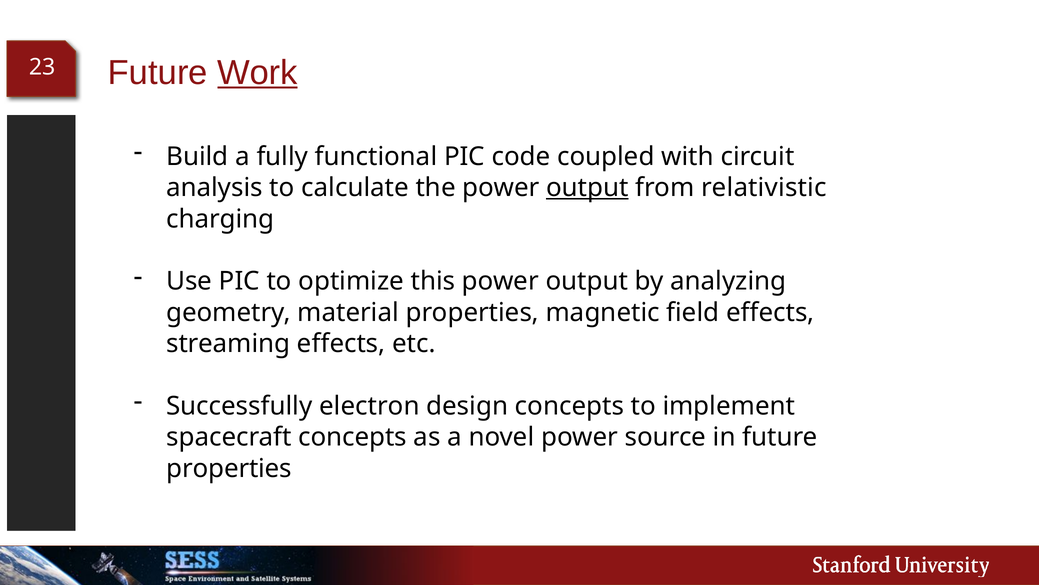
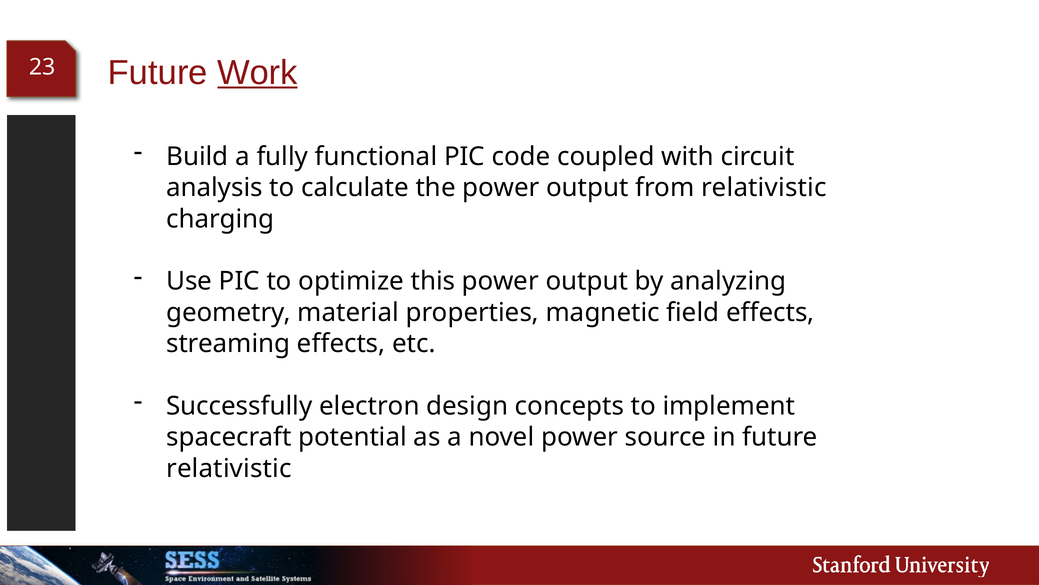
output underline: present -> none (587, 188)
spacecraft concepts: concepts -> potential (353, 437)
properties: properties -> relativistic (229, 468)
